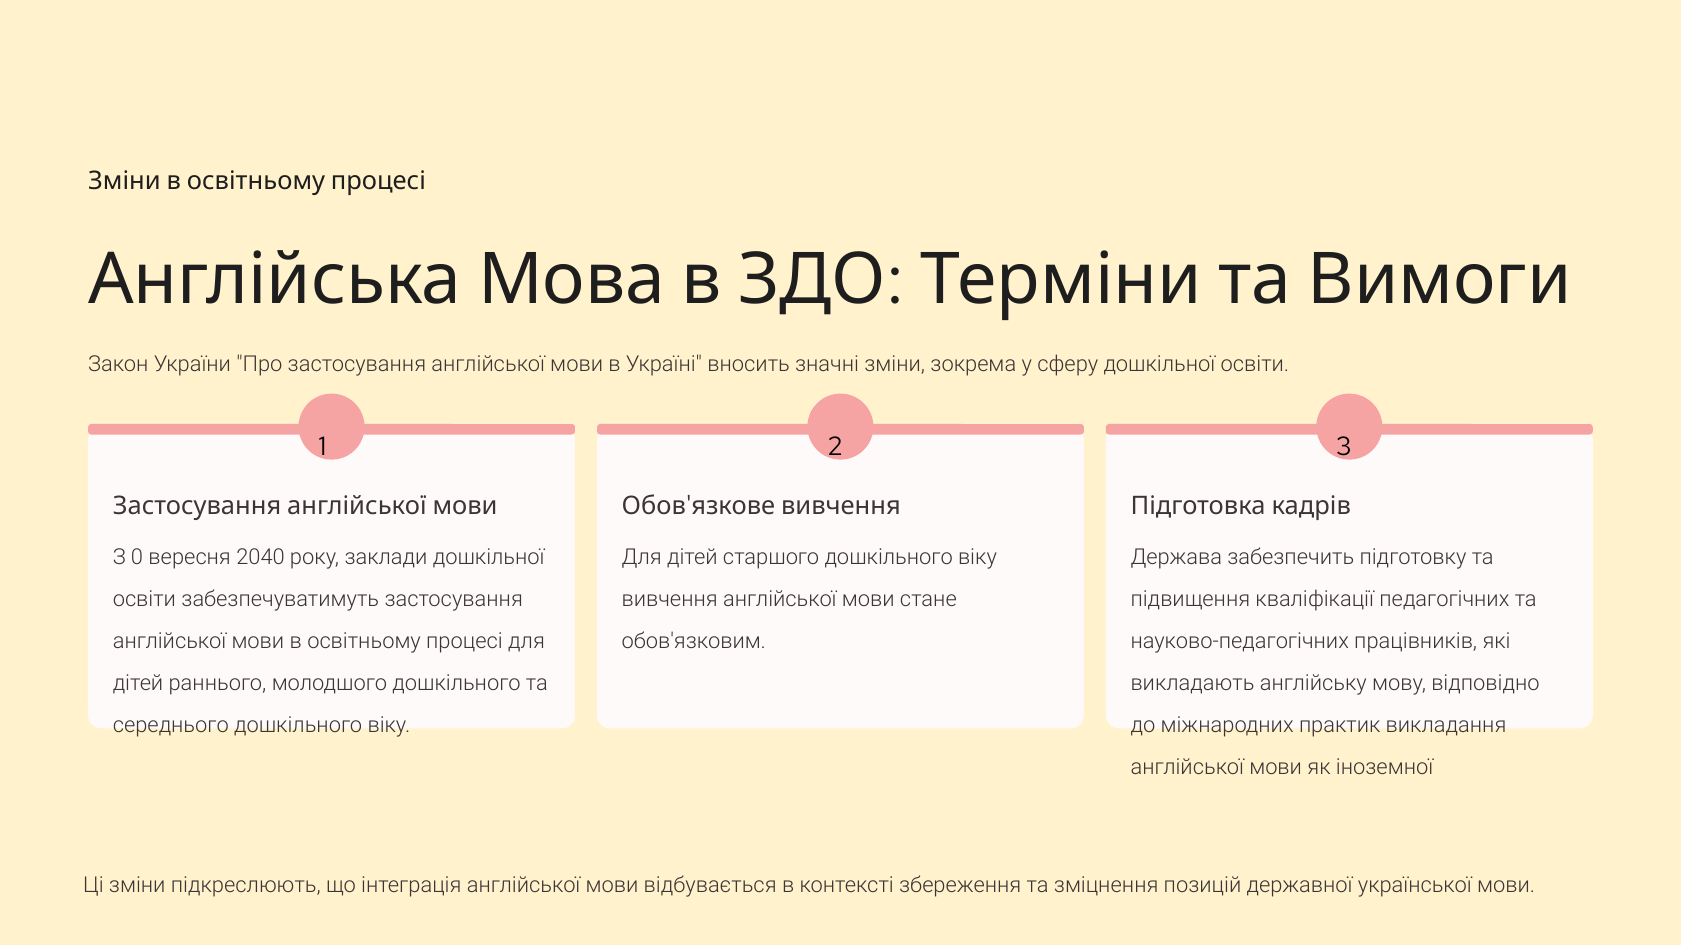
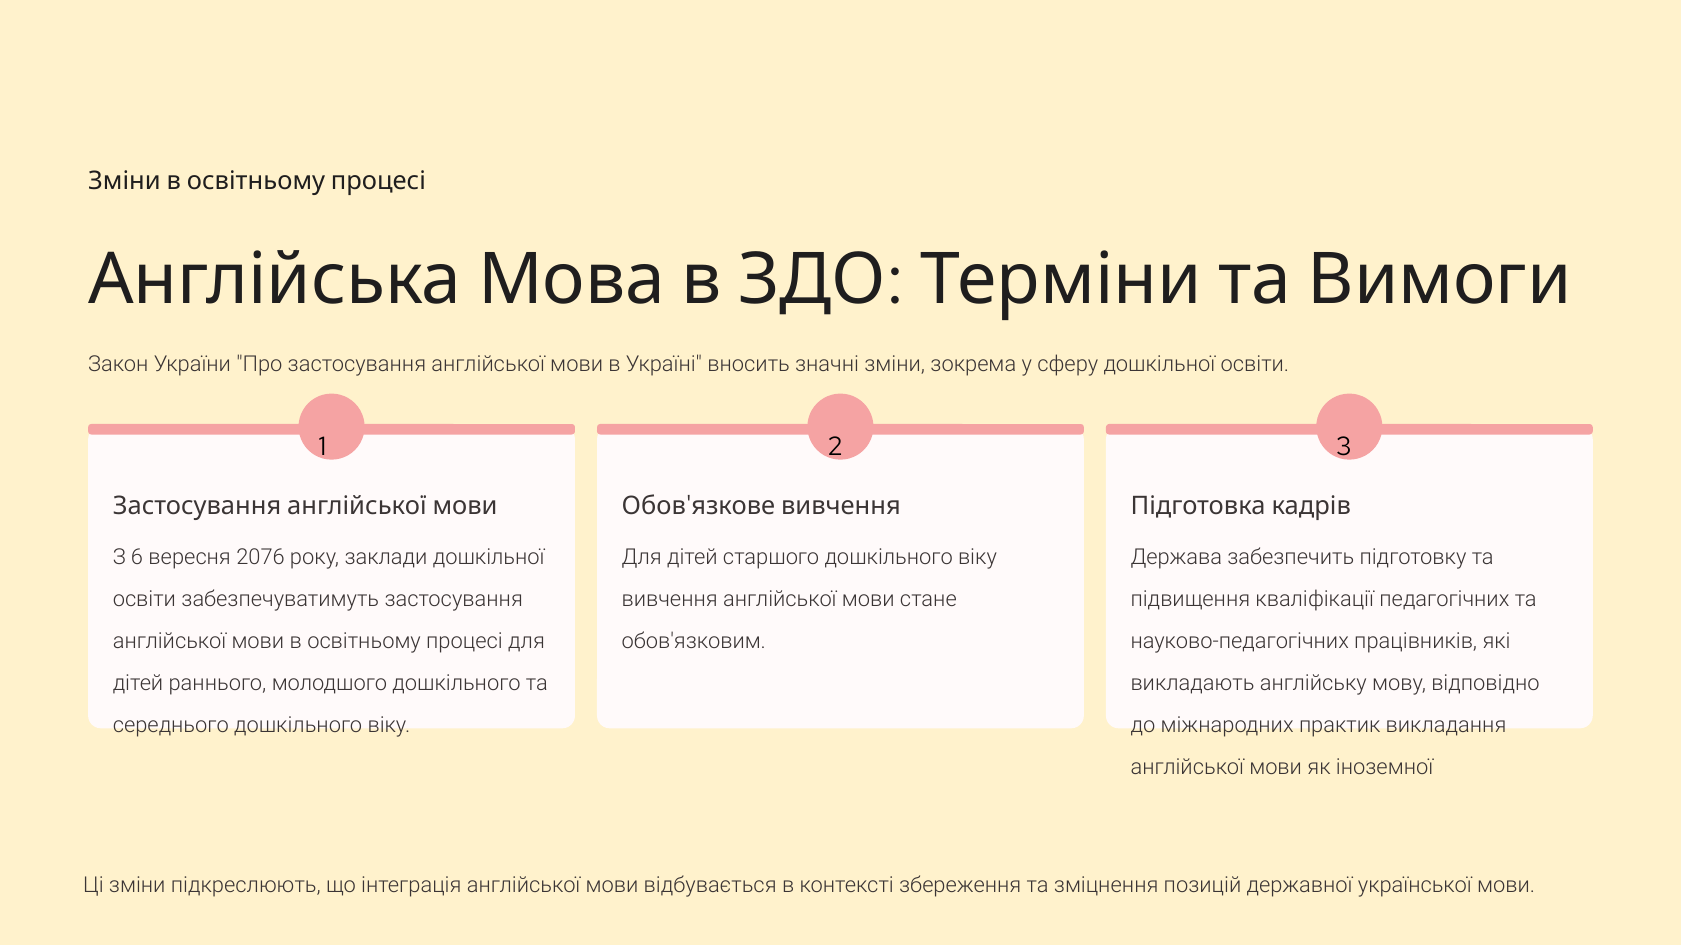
0: 0 -> 6 (137, 558)
2040: 2040 -> 2076 (261, 558)
